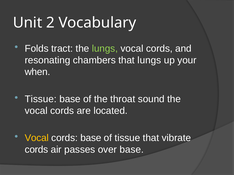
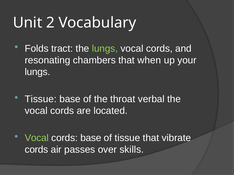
that lungs: lungs -> when (149, 60)
when: when -> lungs (38, 72)
sound: sound -> verbal (151, 99)
Vocal colour: yellow -> light green (37, 138)
over base: base -> skills (132, 150)
